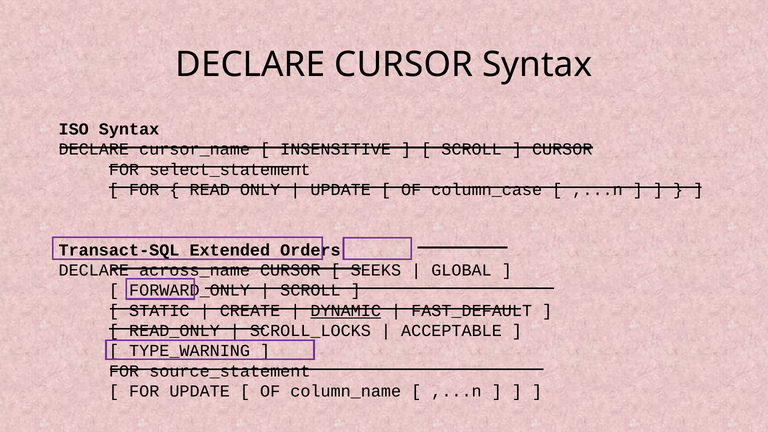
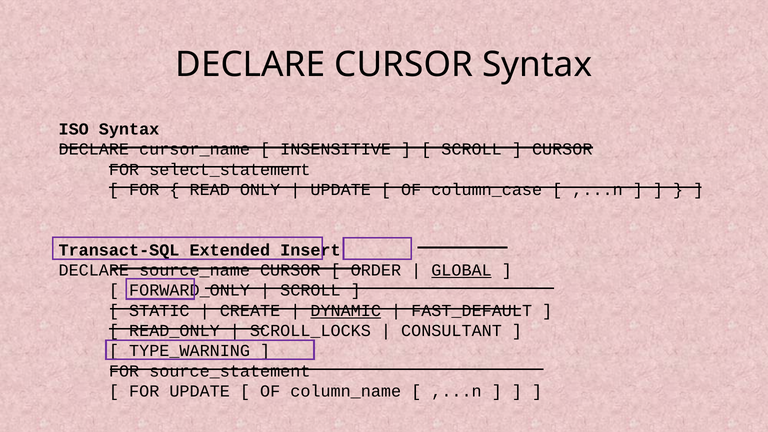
Orders: Orders -> Insert (310, 250)
across_name: across_name -> source_name (195, 270)
SEEKS: SEEKS -> ORDER (376, 270)
GLOBAL underline: none -> present (462, 270)
ACCEPTABLE: ACCEPTABLE -> CONSULTANT (451, 331)
